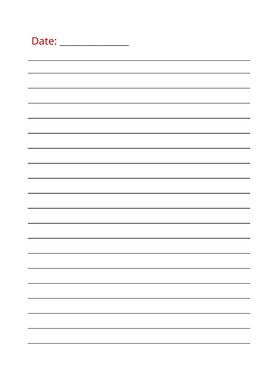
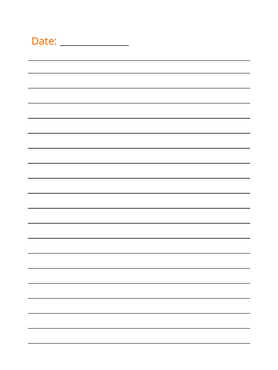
Date colour: red -> orange (44, 41)
